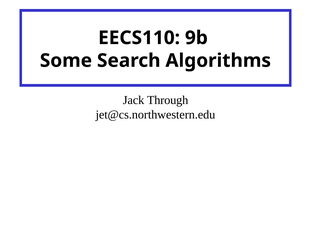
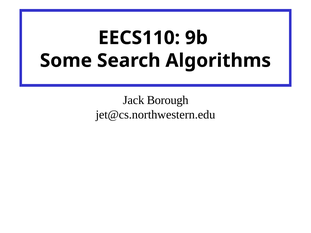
Through: Through -> Borough (168, 100)
